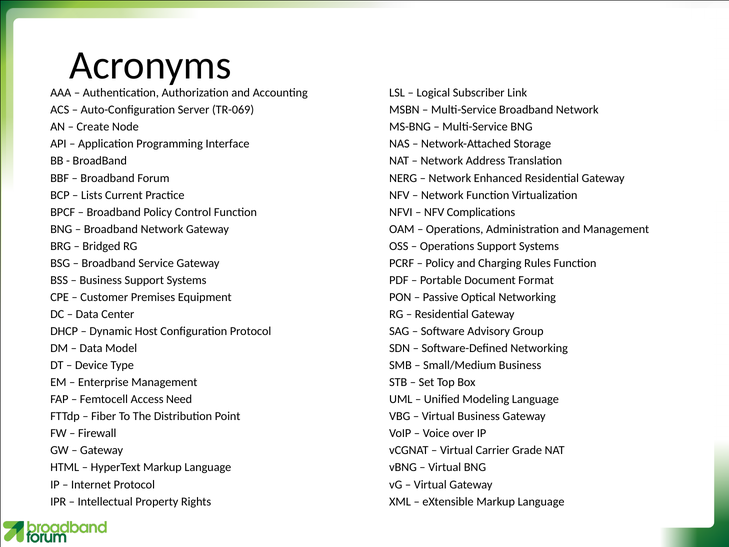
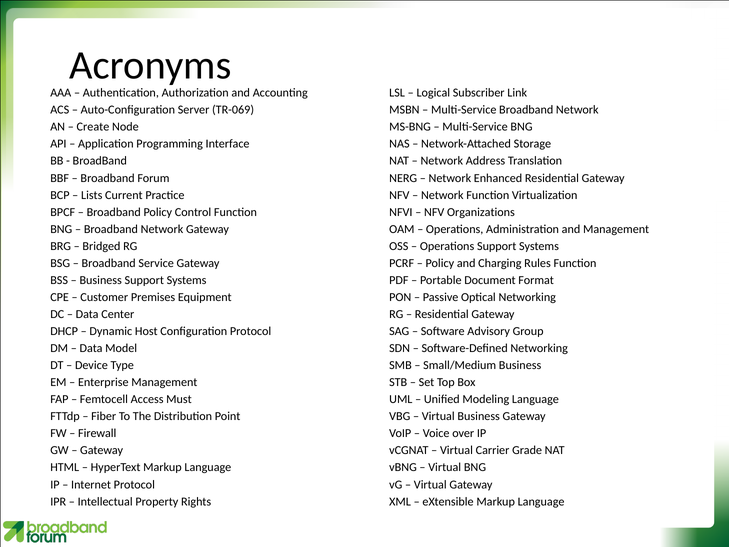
Complications: Complications -> Organizations (481, 212)
Need: Need -> Must (179, 399)
